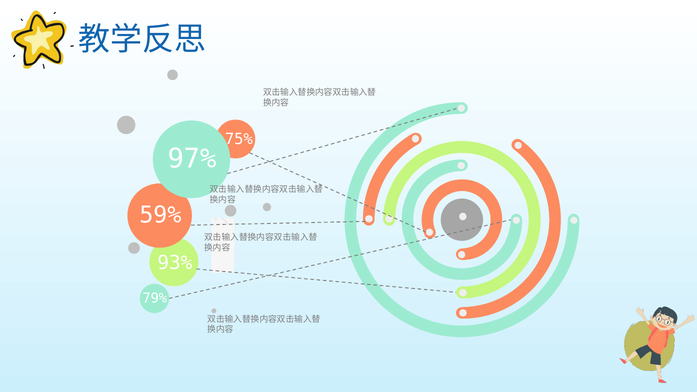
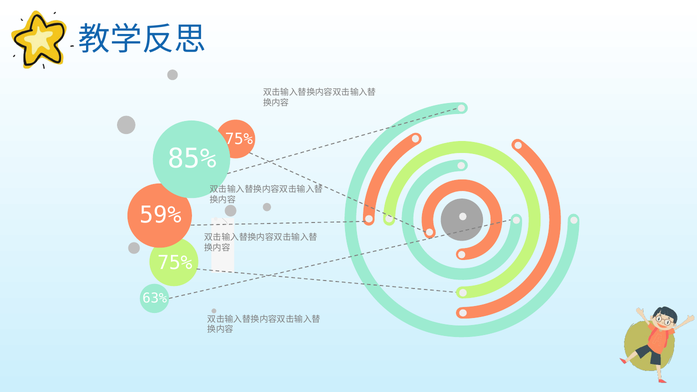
97%: 97% -> 85% (192, 159)
93%: 93% -> 75% (175, 263)
79%: 79% -> 63% (155, 298)
